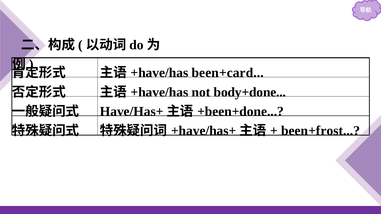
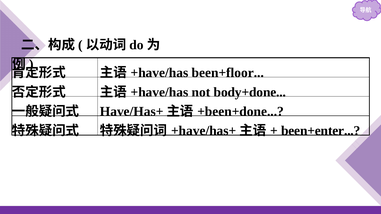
been+card: been+card -> been+floor (228, 73)
been+frost: been+frost -> been+enter (321, 131)
